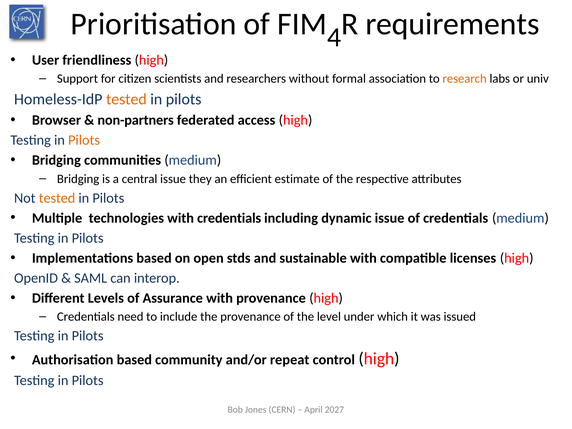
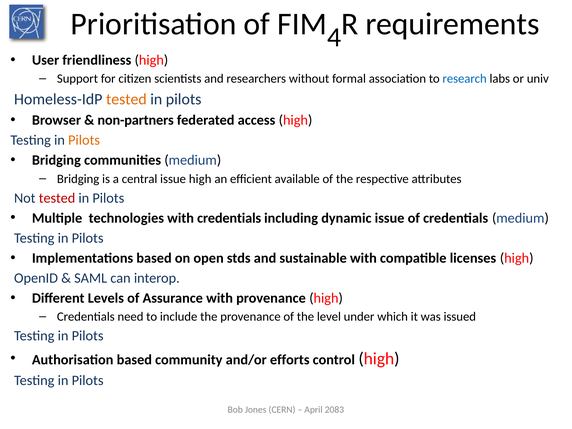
research colour: orange -> blue (465, 79)
issue they: they -> high (200, 179)
estimate: estimate -> available (297, 179)
tested colour: orange -> red (57, 198)
repeat: repeat -> efforts (290, 360)
2027: 2027 -> 2083 (334, 410)
